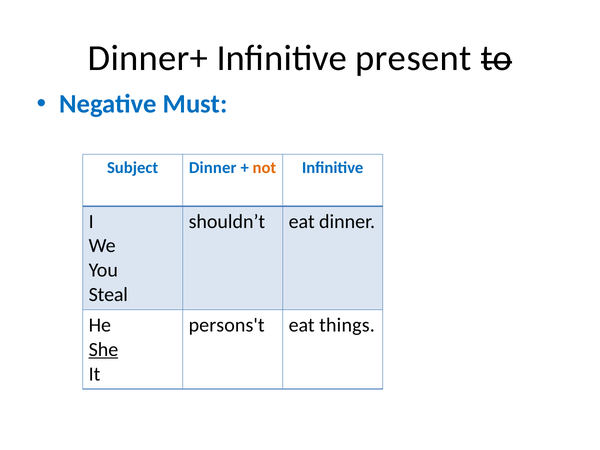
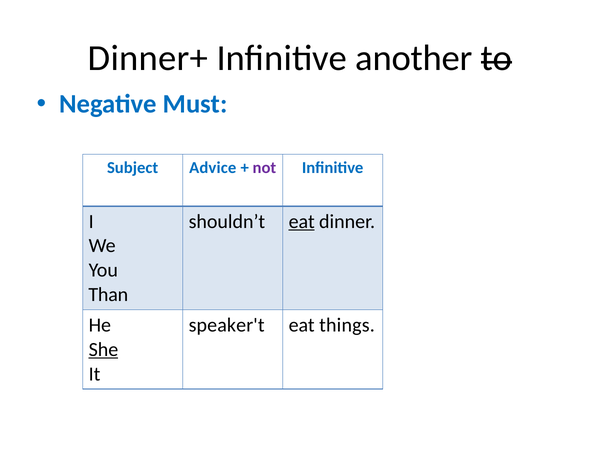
present: present -> another (414, 58)
Subject Dinner: Dinner -> Advice (213, 168)
not colour: orange -> purple (264, 168)
eat underline: none -> present (302, 221)
Steal: Steal -> Than (108, 295)
persons't: persons't -> speaker't (227, 325)
